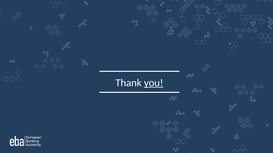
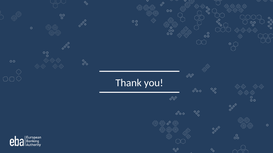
you underline: present -> none (154, 83)
